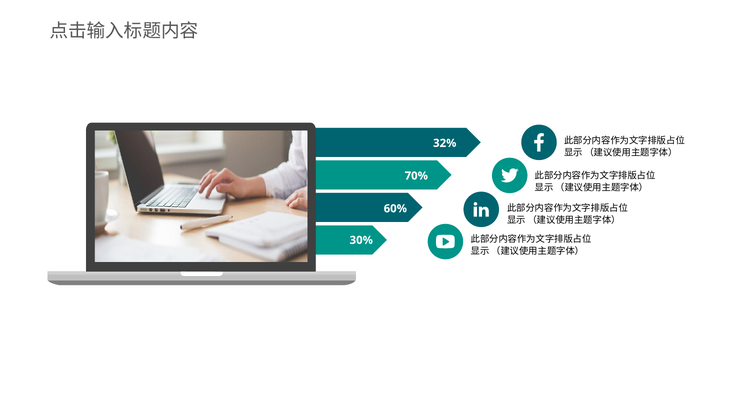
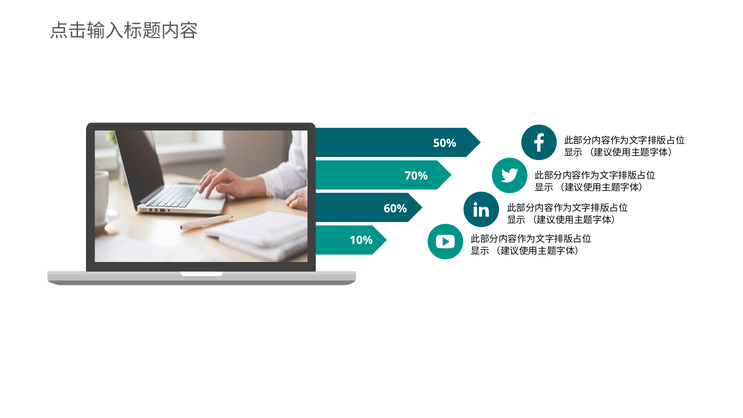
32%: 32% -> 50% (445, 143)
30%: 30% -> 10% (361, 240)
